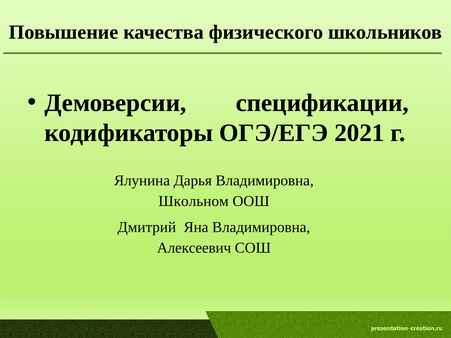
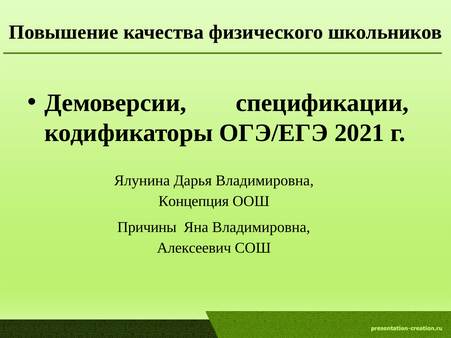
Школьном: Школьном -> Концепция (194, 201)
Дмитрий: Дмитрий -> Причины (147, 227)
